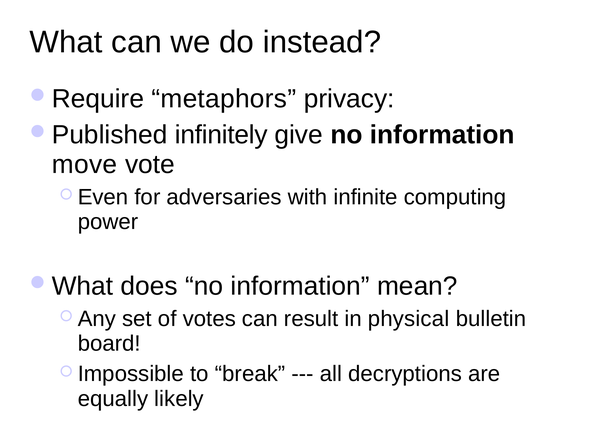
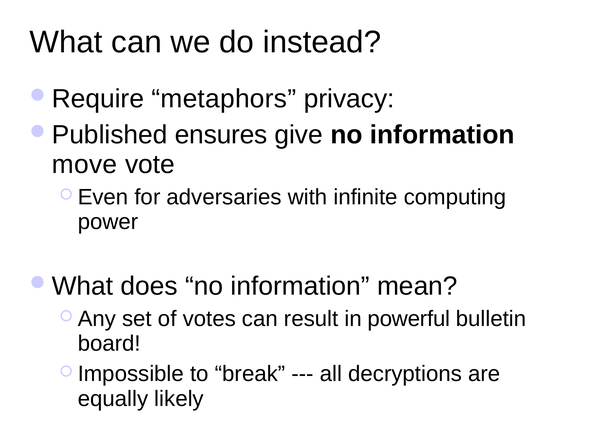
infinitely: infinitely -> ensures (221, 135)
physical: physical -> powerful (409, 319)
